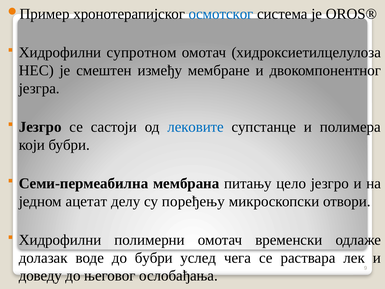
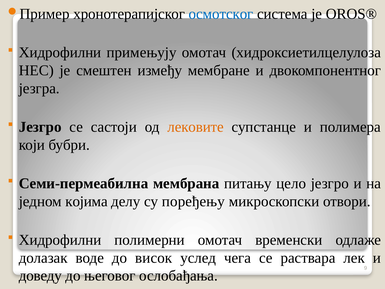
супротном: супротном -> примењују (142, 52)
лековите colour: blue -> orange (196, 127)
ацетат: ацетат -> којима (87, 201)
до бубри: бубри -> висок (154, 258)
